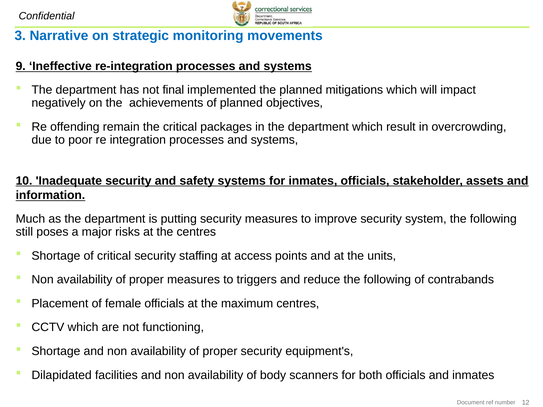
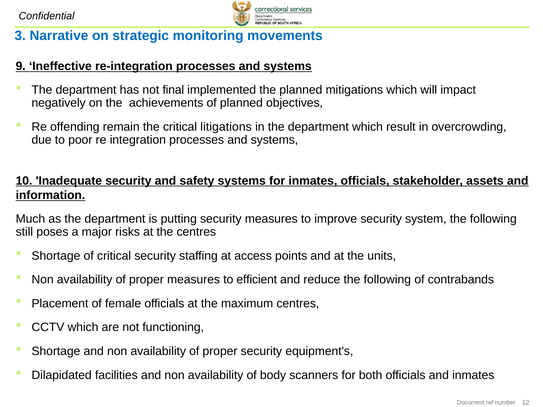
packages: packages -> litigations (226, 127)
triggers: triggers -> efficient (257, 280)
